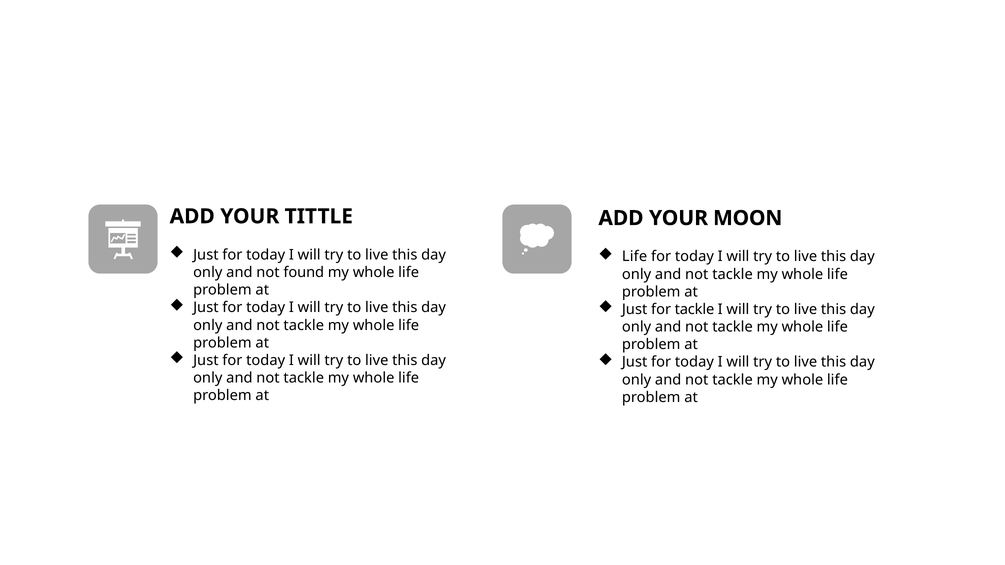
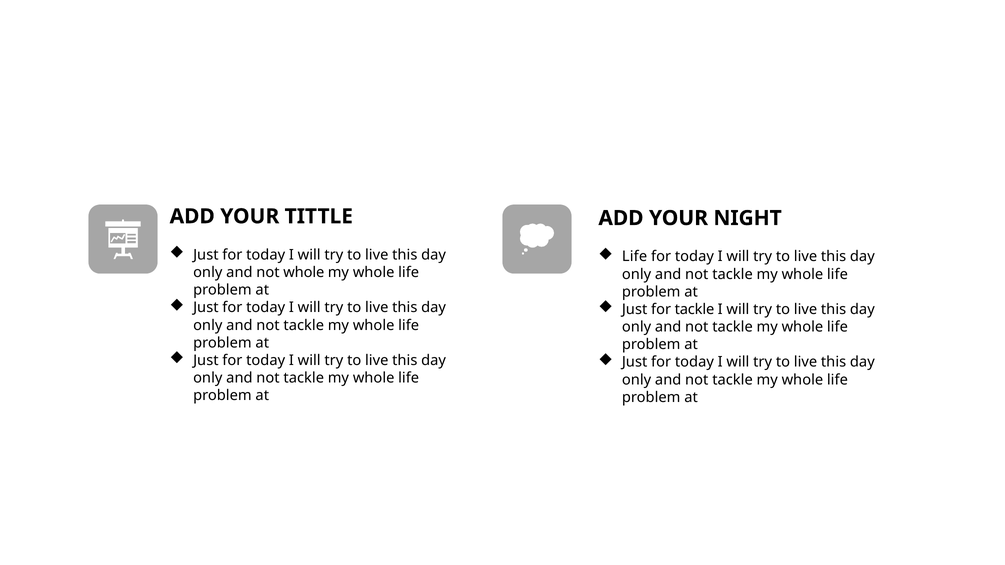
MOON: MOON -> NIGHT (748, 218)
not found: found -> whole (304, 273)
